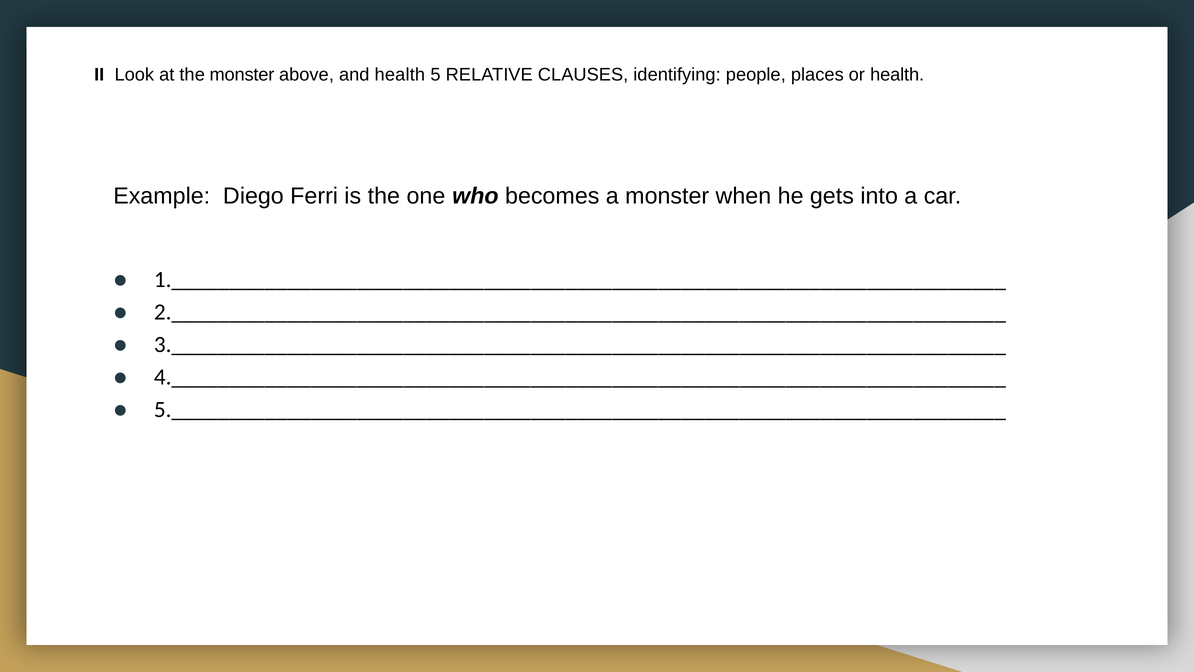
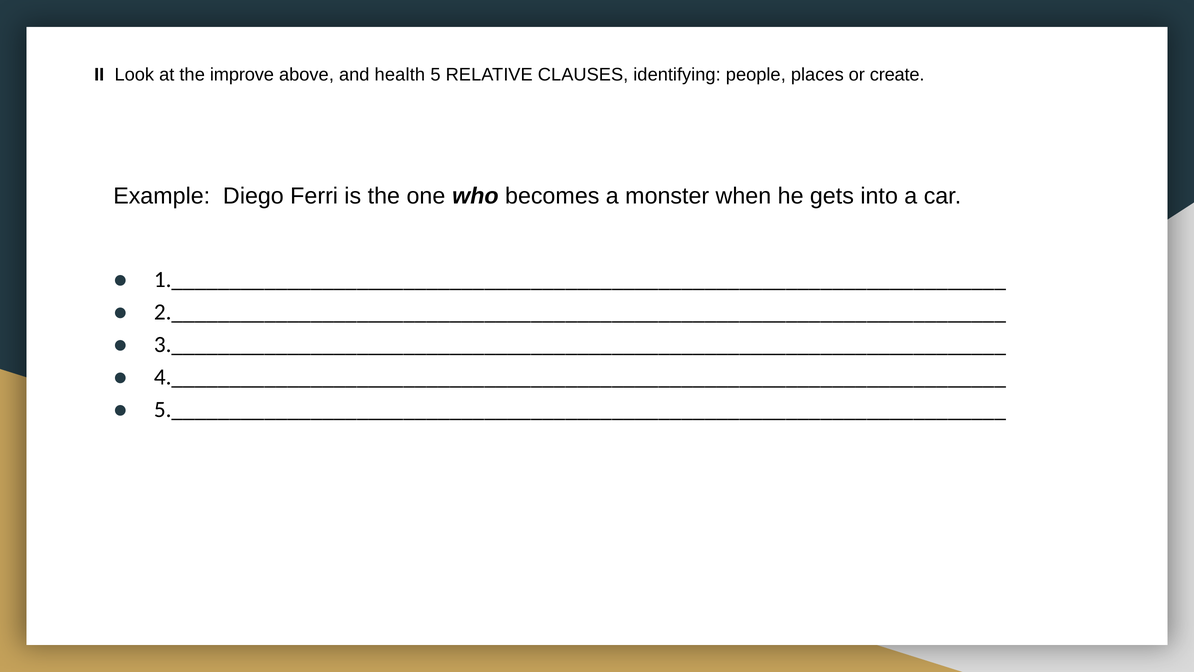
the monster: monster -> improve (242, 75)
or health: health -> create (897, 75)
